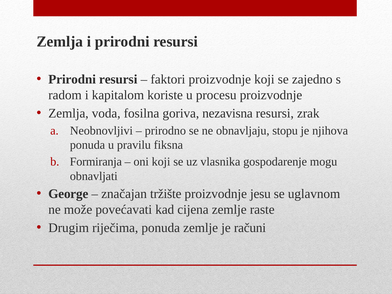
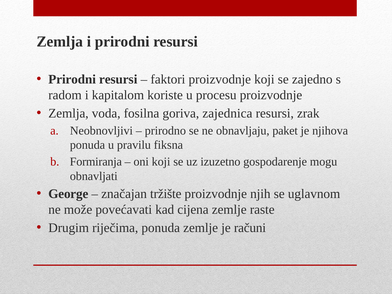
nezavisna: nezavisna -> zajednica (227, 113)
stopu: stopu -> paket (285, 131)
vlasnika: vlasnika -> izuzetno (220, 162)
jesu: jesu -> njih (260, 194)
